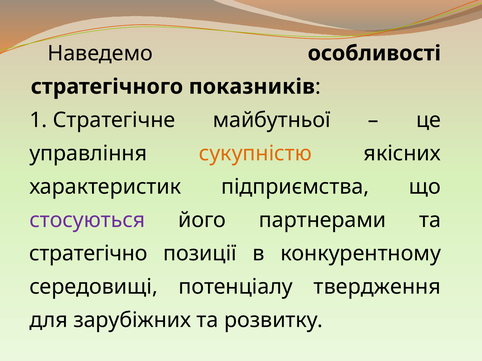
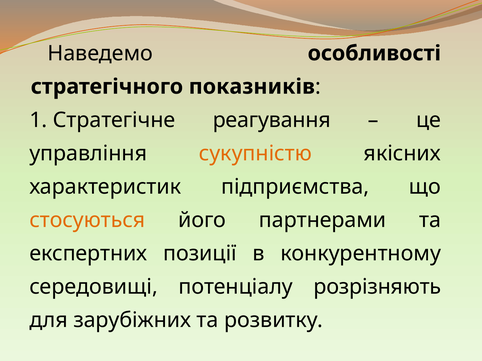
майбутньої: майбутньої -> реагування (272, 120)
стосуються colour: purple -> orange (87, 220)
стратегічно: стратегічно -> експертних (88, 254)
твердження: твердження -> розрізняють (377, 287)
